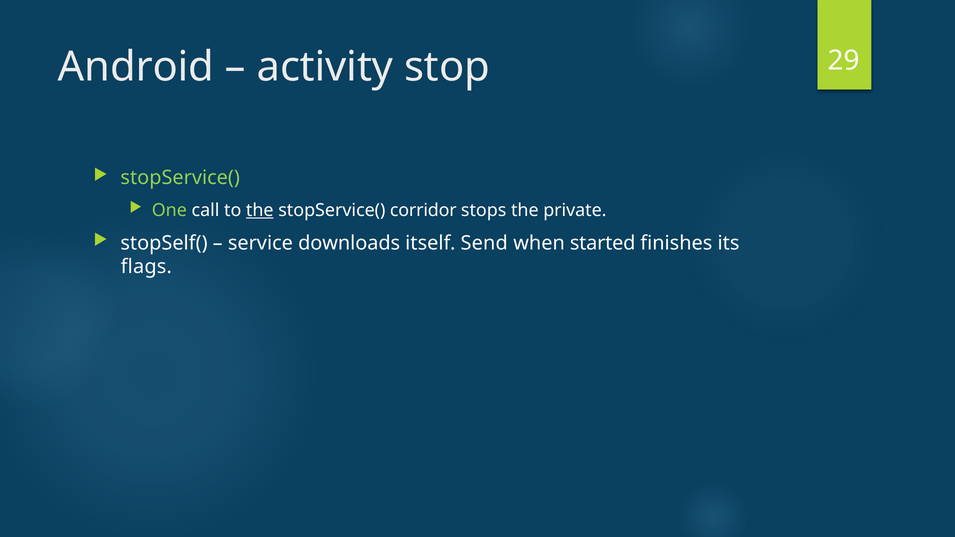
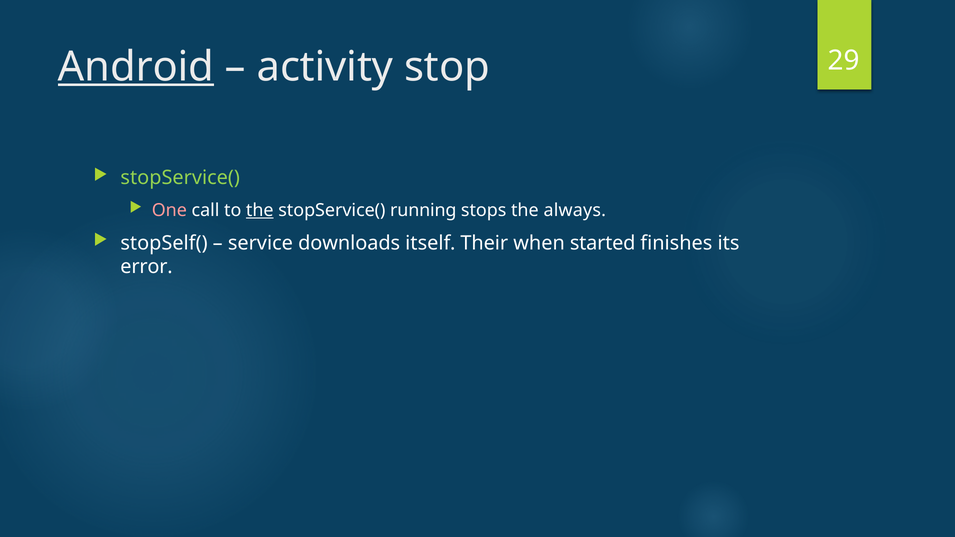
Android underline: none -> present (136, 67)
One colour: light green -> pink (169, 210)
corridor: corridor -> running (423, 210)
private: private -> always (575, 210)
Send: Send -> Their (484, 243)
flags: flags -> error (147, 267)
